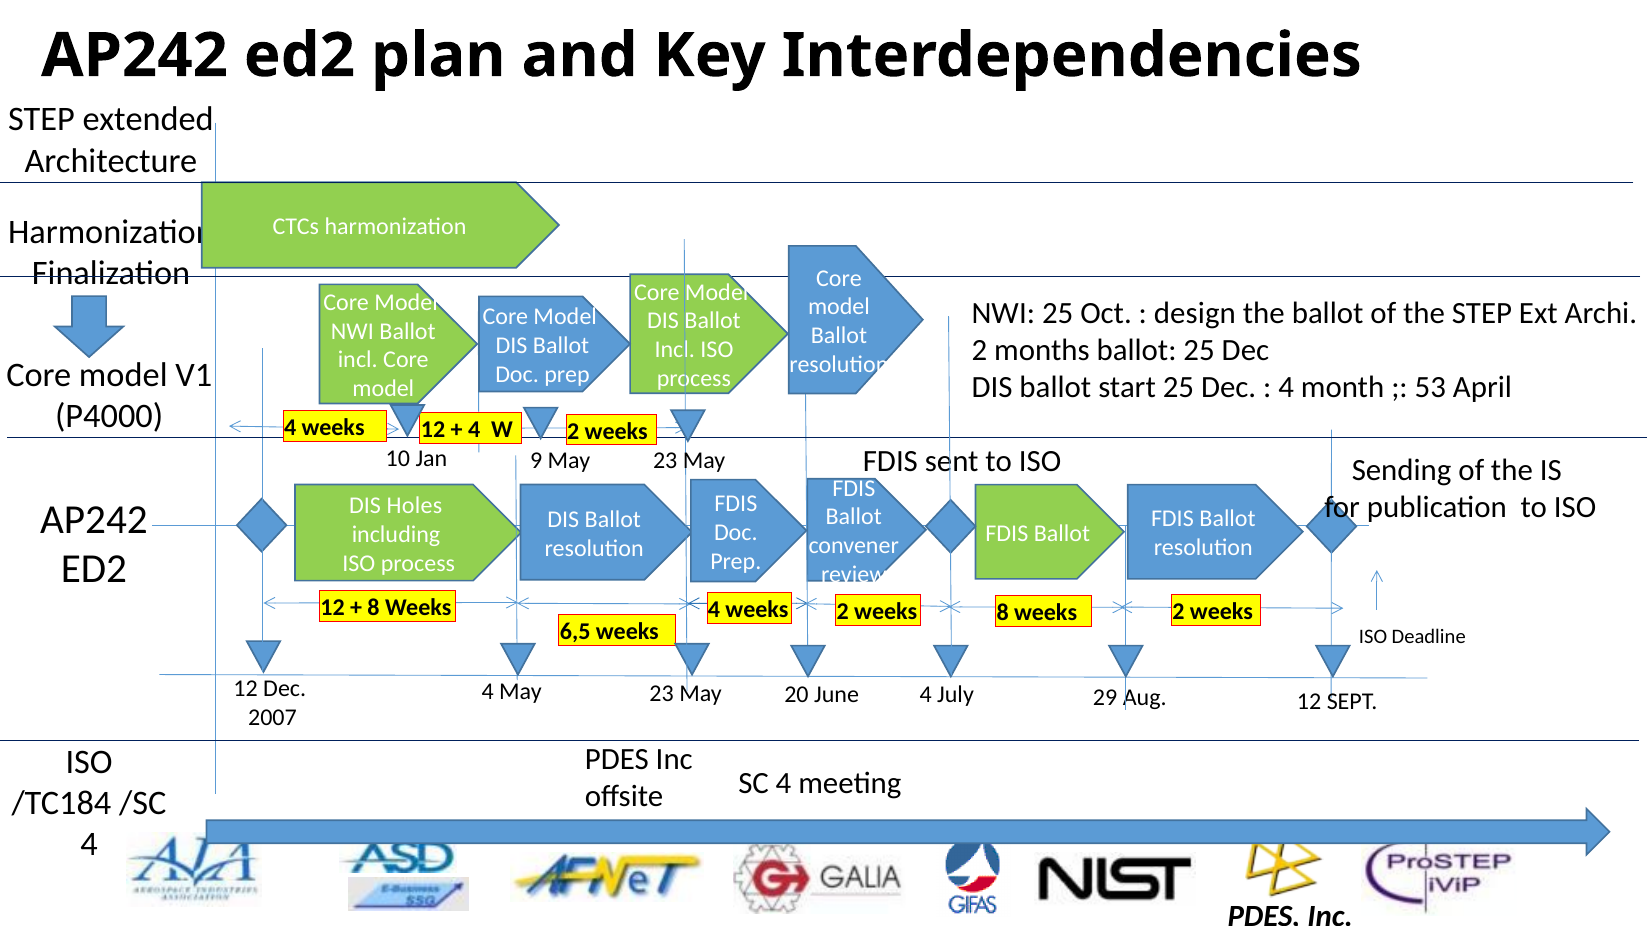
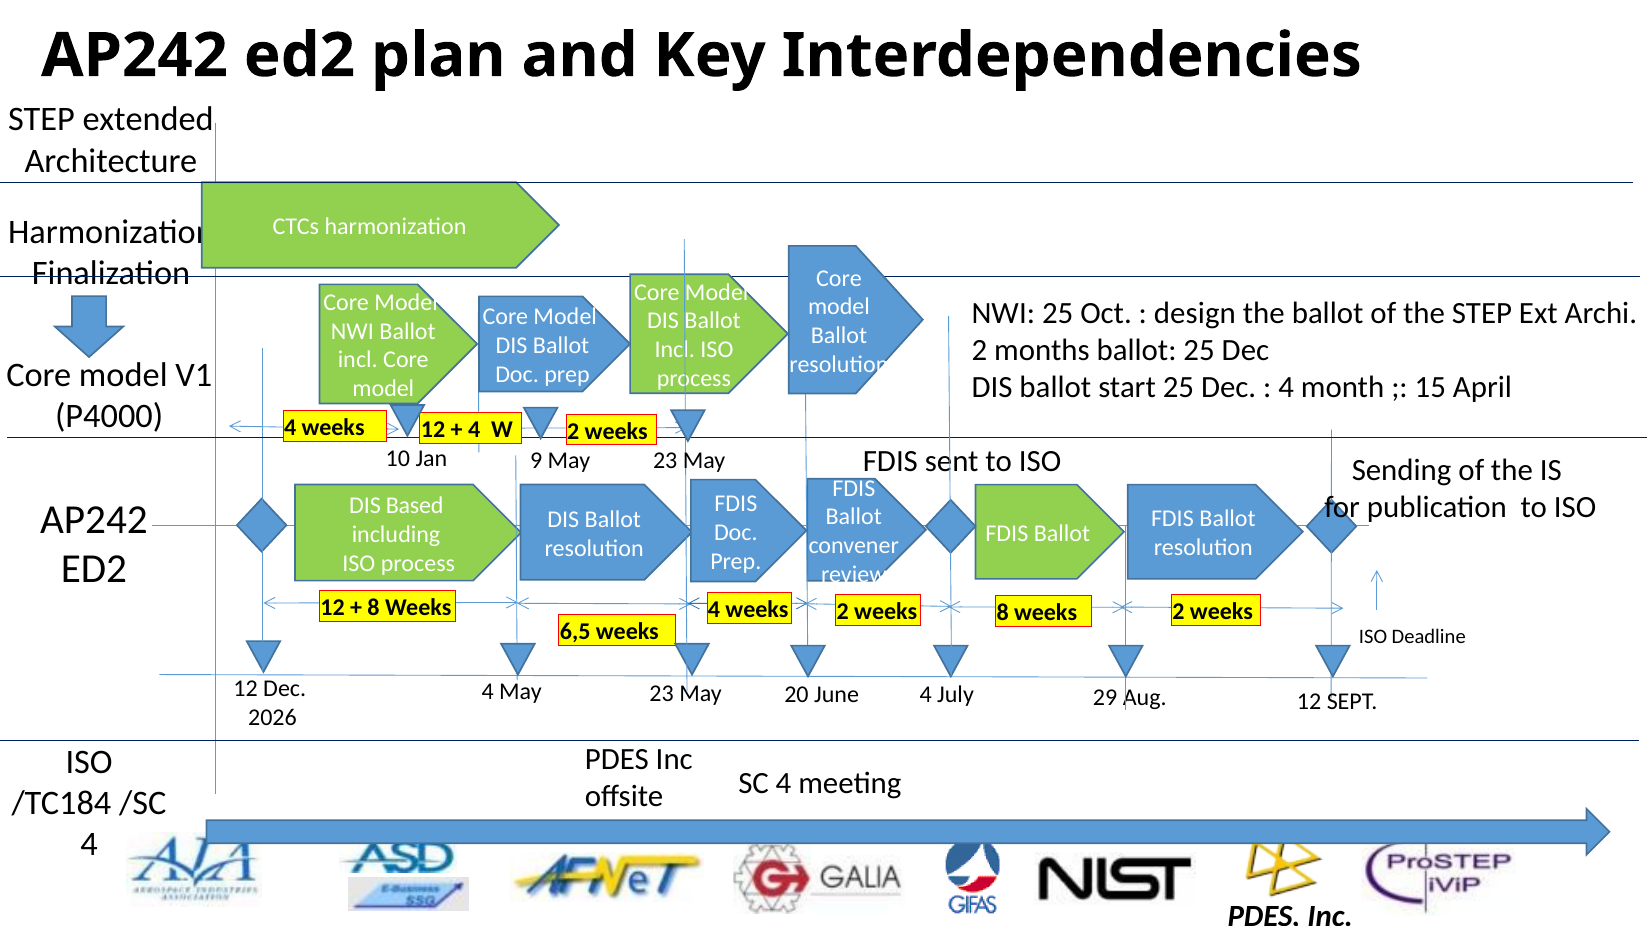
53: 53 -> 15 (1430, 387)
Holes: Holes -> Based (415, 506)
2007: 2007 -> 2026 (272, 718)
